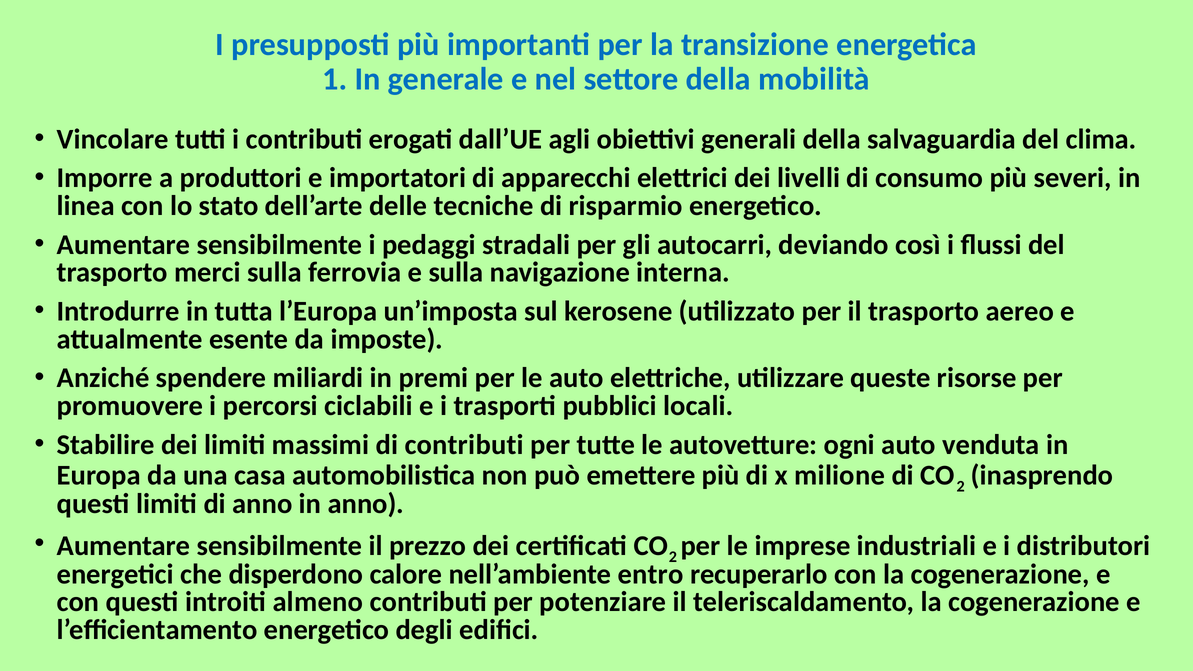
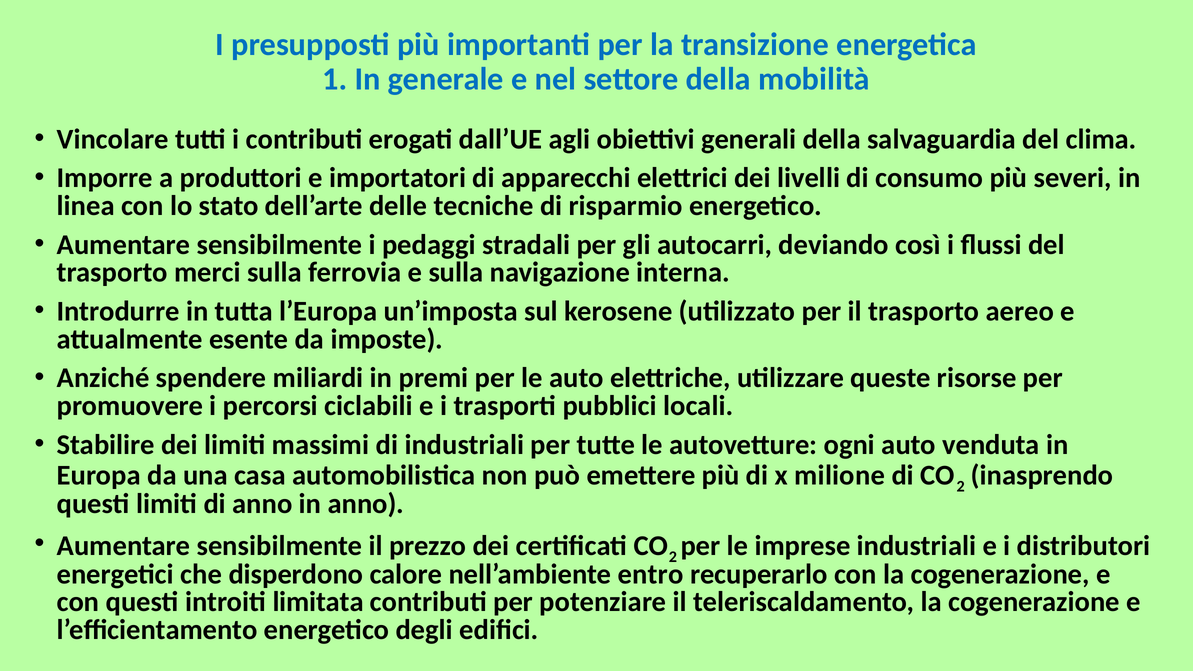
di contributi: contributi -> industriali (464, 445)
almeno: almeno -> limitata (318, 602)
